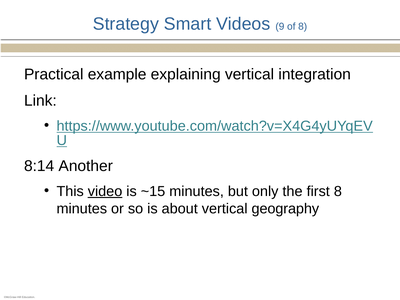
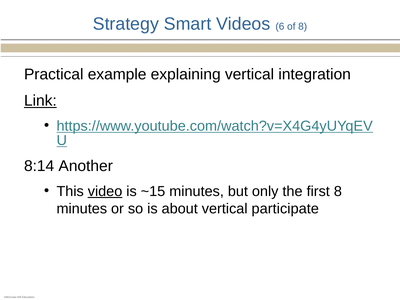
9: 9 -> 6 (280, 26)
Link underline: none -> present (40, 101)
geography: geography -> participate (285, 209)
